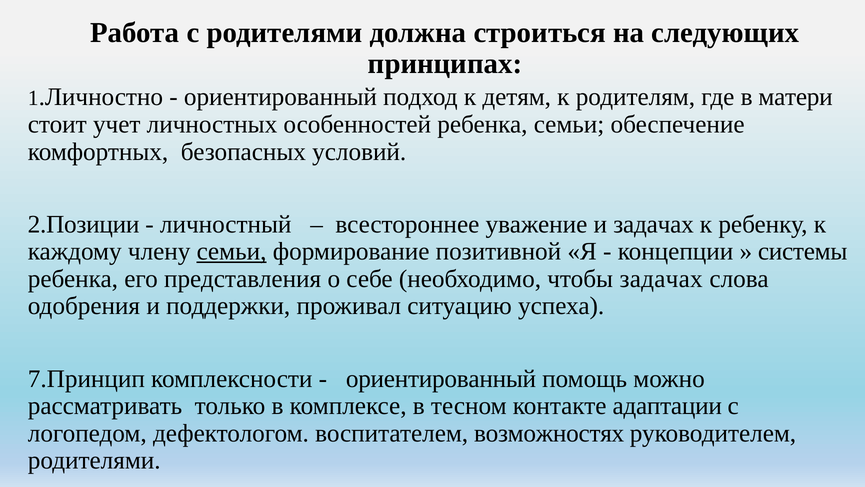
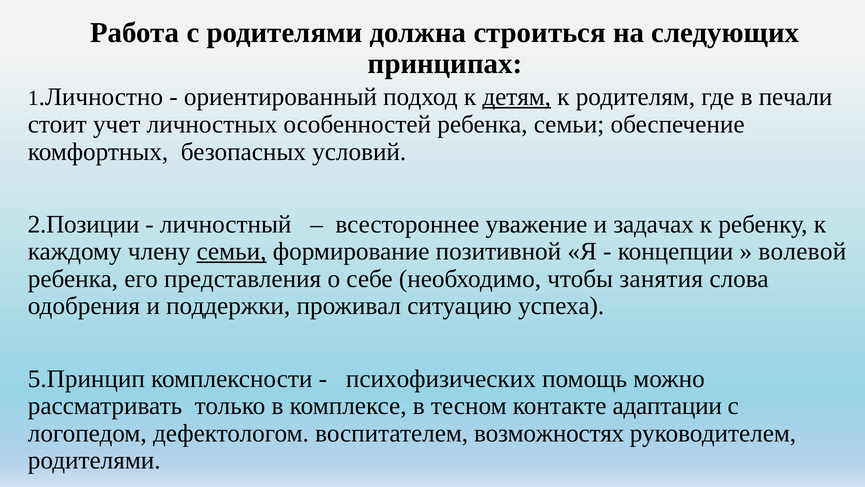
детям underline: none -> present (517, 97)
матери: матери -> печали (796, 97)
системы: системы -> волевой (802, 251)
чтобы задачах: задачах -> занятия (661, 279)
7.Принцип: 7.Принцип -> 5.Принцип (86, 378)
ориентированный: ориентированный -> психофизических (441, 378)
